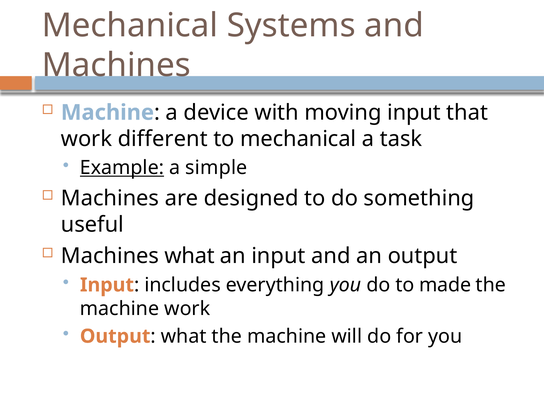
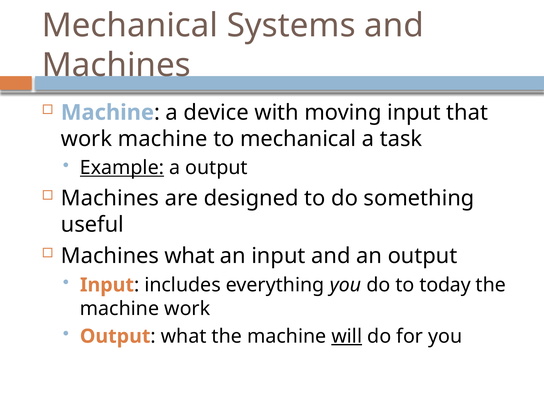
work different: different -> machine (163, 139)
a simple: simple -> output (216, 168)
made: made -> today (445, 285)
will underline: none -> present (347, 336)
